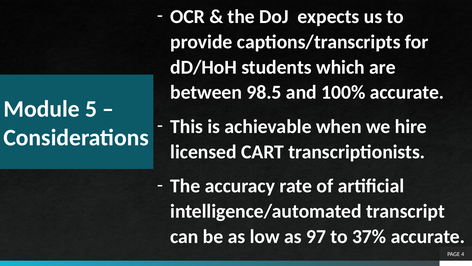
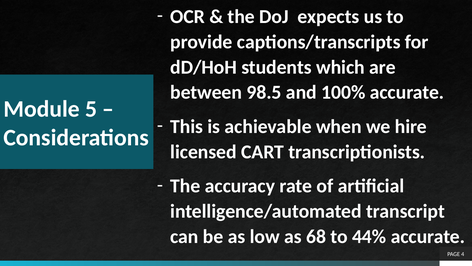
97: 97 -> 68 (316, 236)
37%: 37% -> 44% (369, 236)
